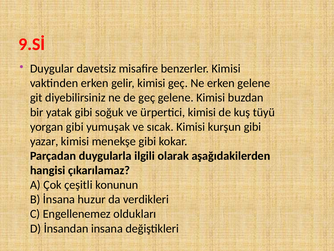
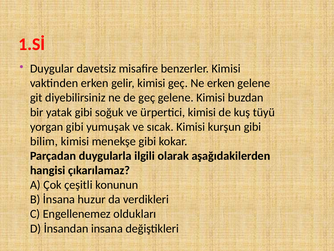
9.Sİ: 9.Sİ -> 1.Sİ (32, 44)
yazar: yazar -> bilim (44, 141)
